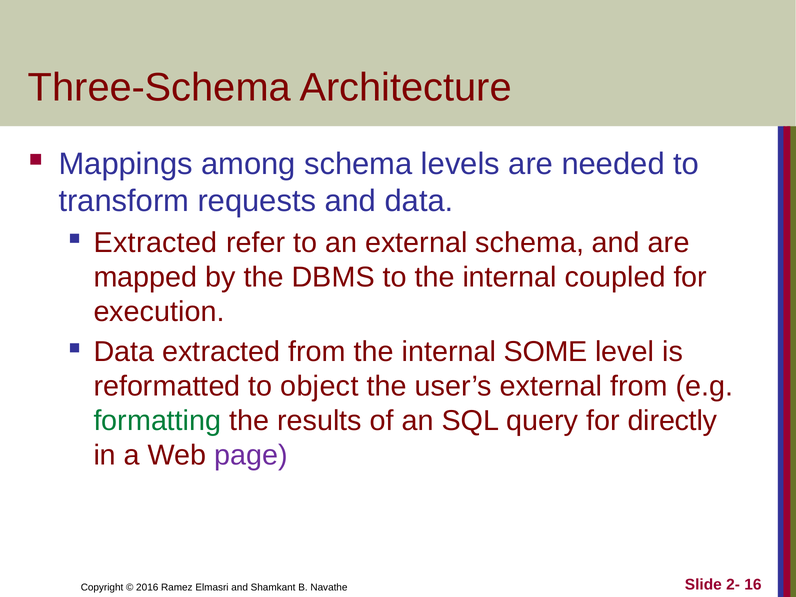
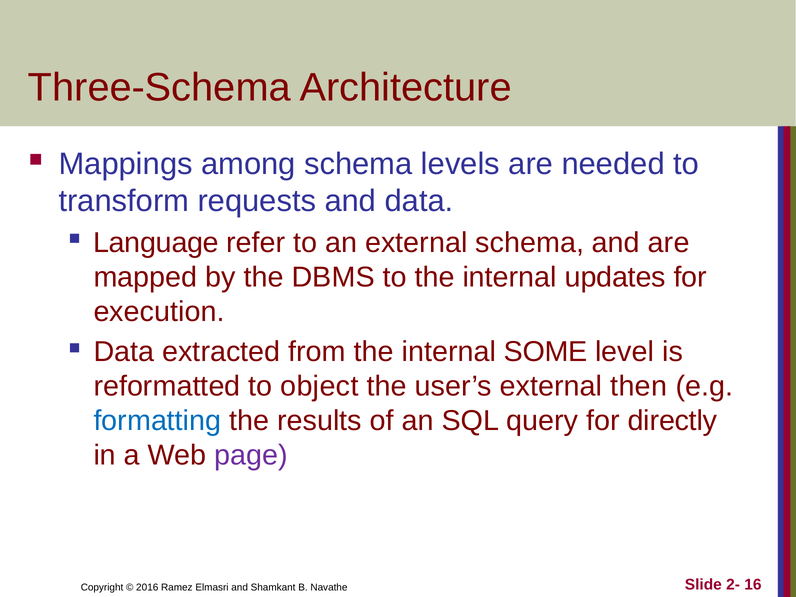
Extracted: Extracted -> Language (156, 243)
coupled: coupled -> updates (615, 277)
external from: from -> then (639, 386)
formatting colour: green -> blue (157, 421)
